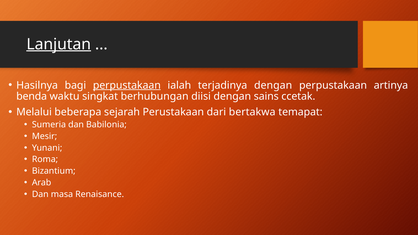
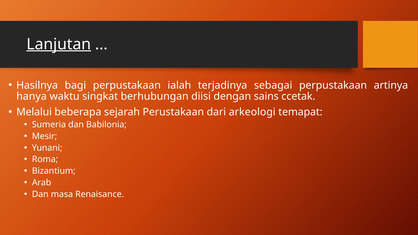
perpustakaan underline: present -> none (127, 85)
terjadinya dengan: dengan -> sebagai (273, 85)
benda: benda -> hanya (32, 97)
bertakwa: bertakwa -> arkeologi (252, 112)
